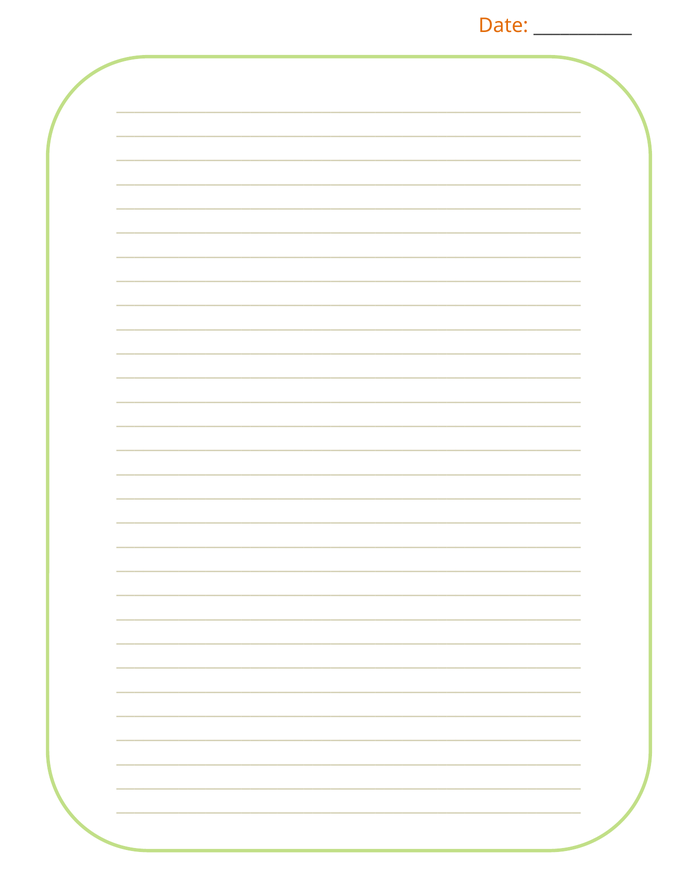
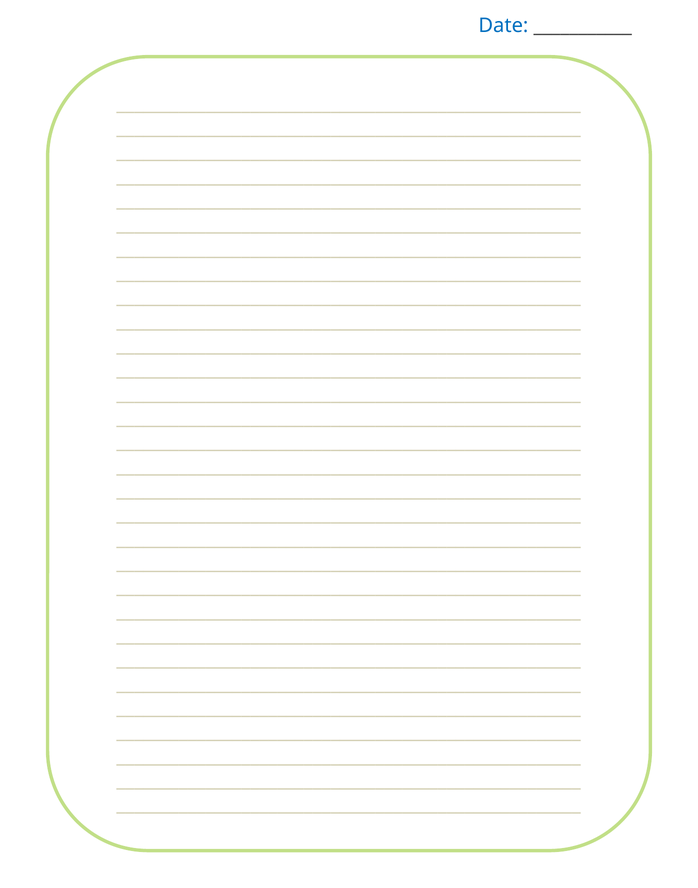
Date colour: orange -> blue (503, 25)
